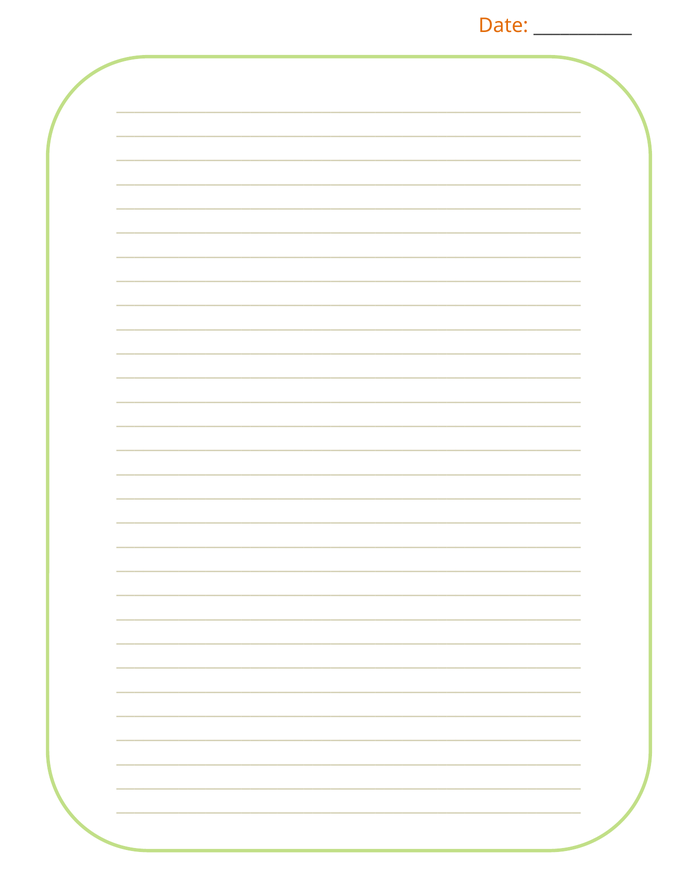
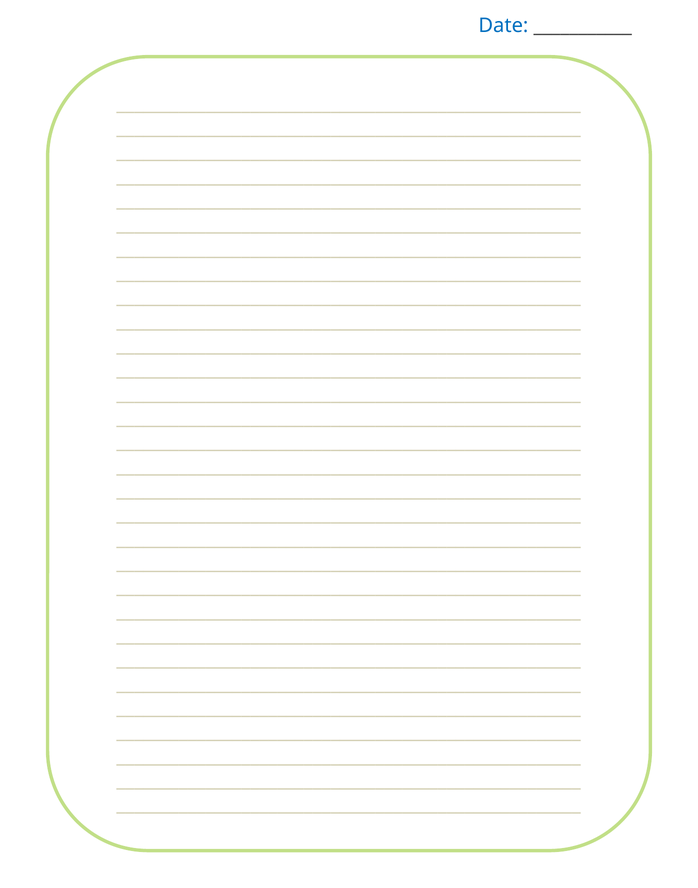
Date colour: orange -> blue (503, 25)
